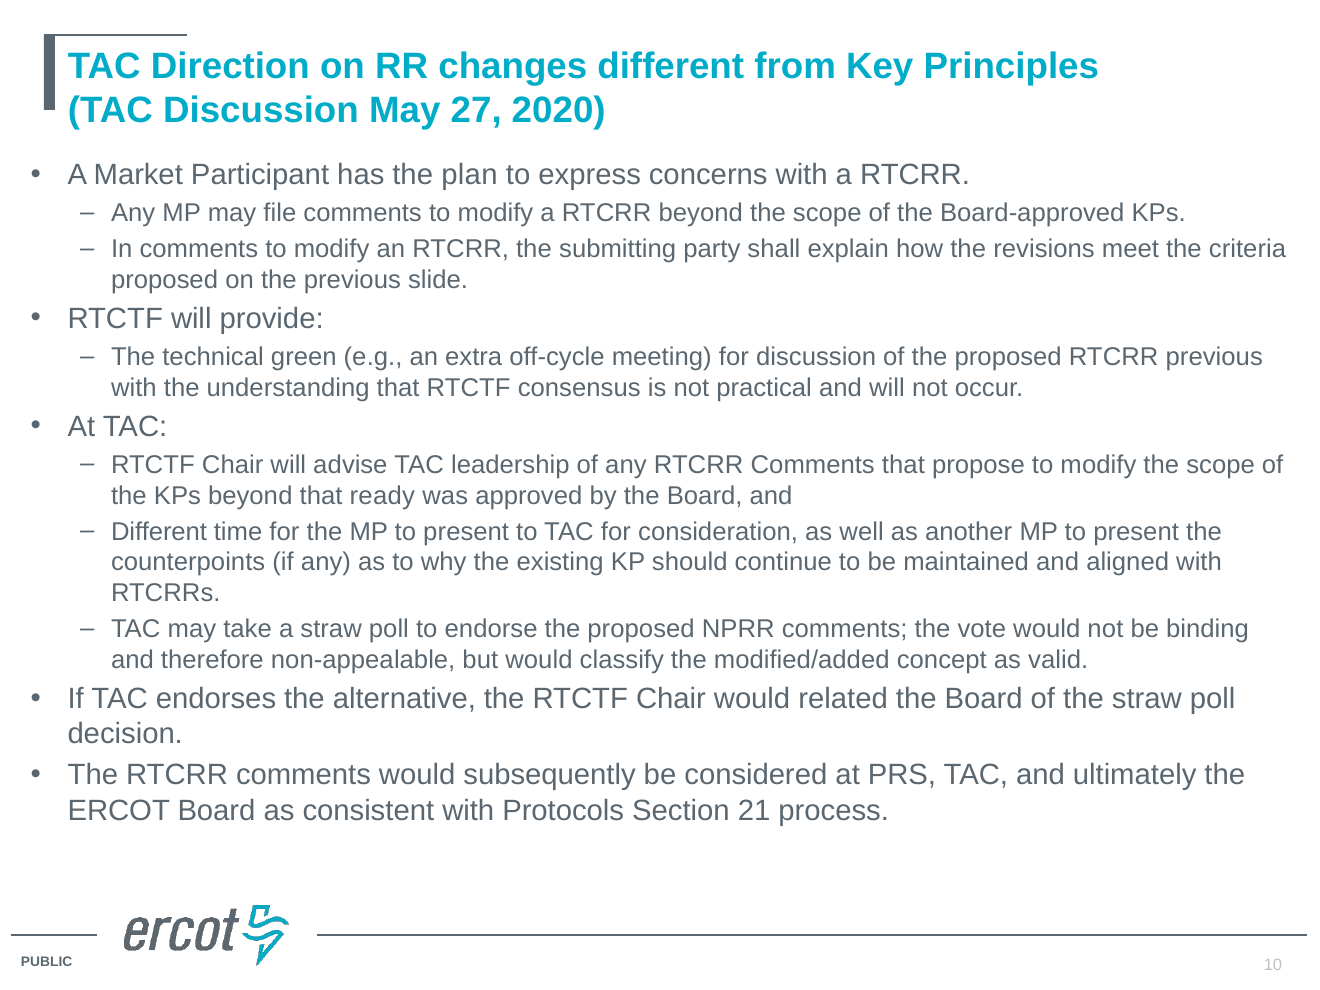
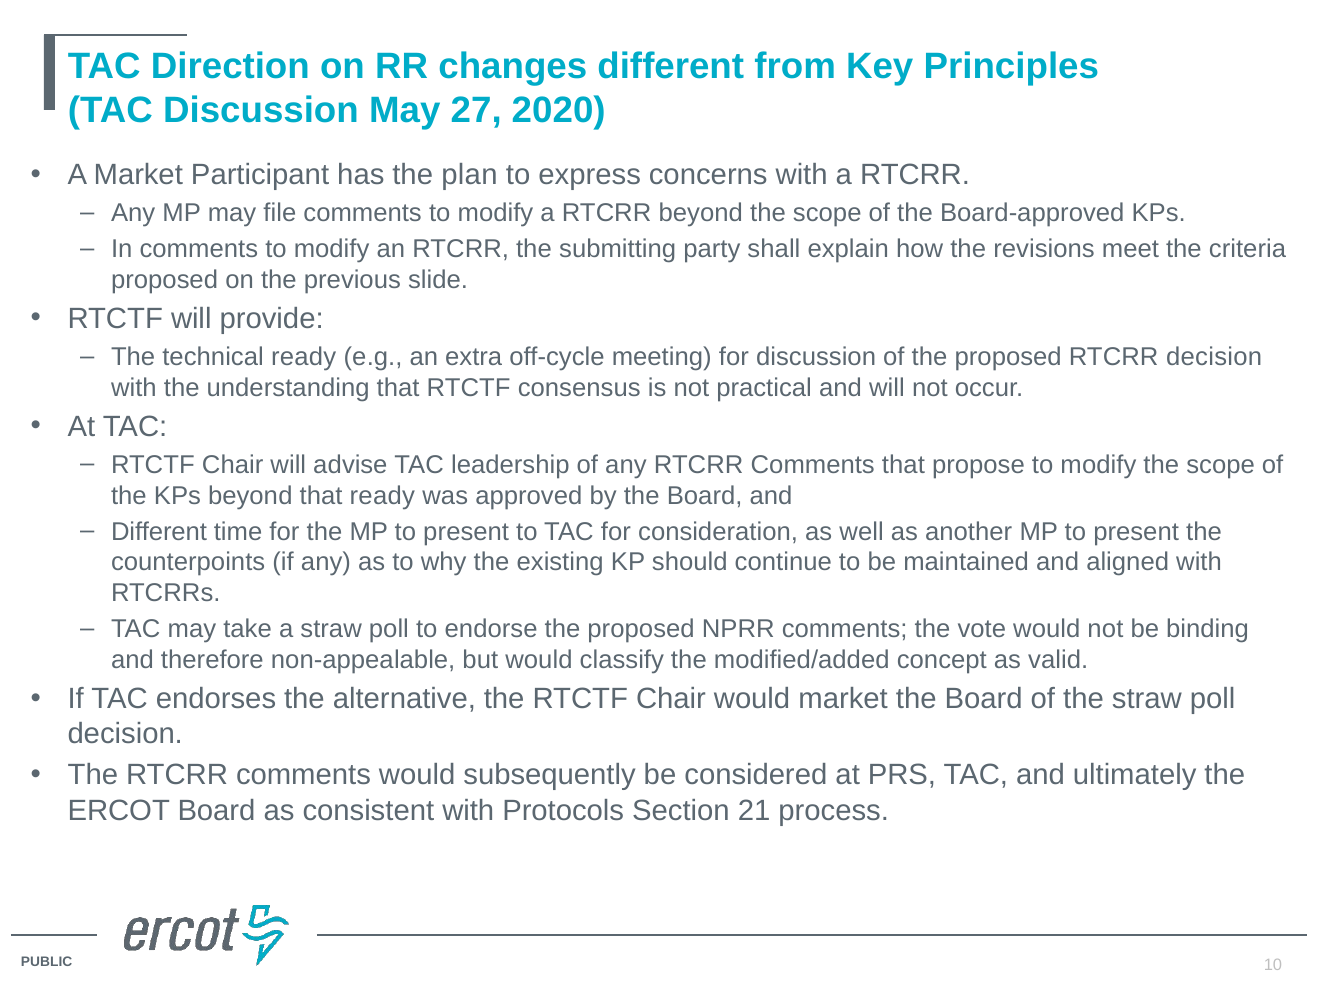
technical green: green -> ready (304, 357)
RTCRR previous: previous -> decision (1214, 357)
would related: related -> market (843, 699)
